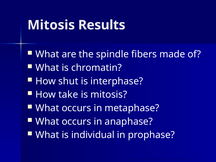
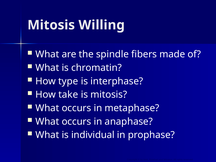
Results: Results -> Willing (102, 25)
shut: shut -> type (68, 81)
